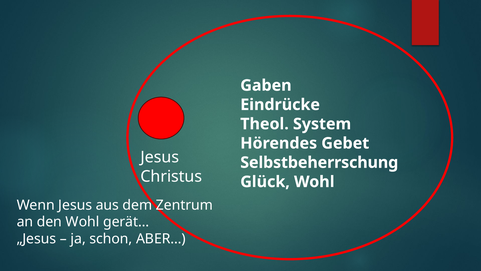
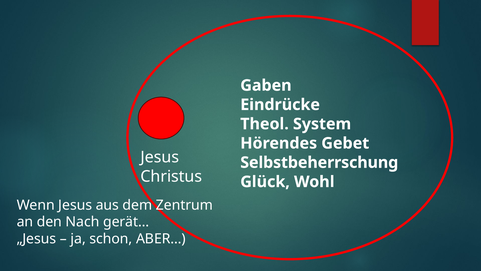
den Wohl: Wohl -> Nach (83, 222)
